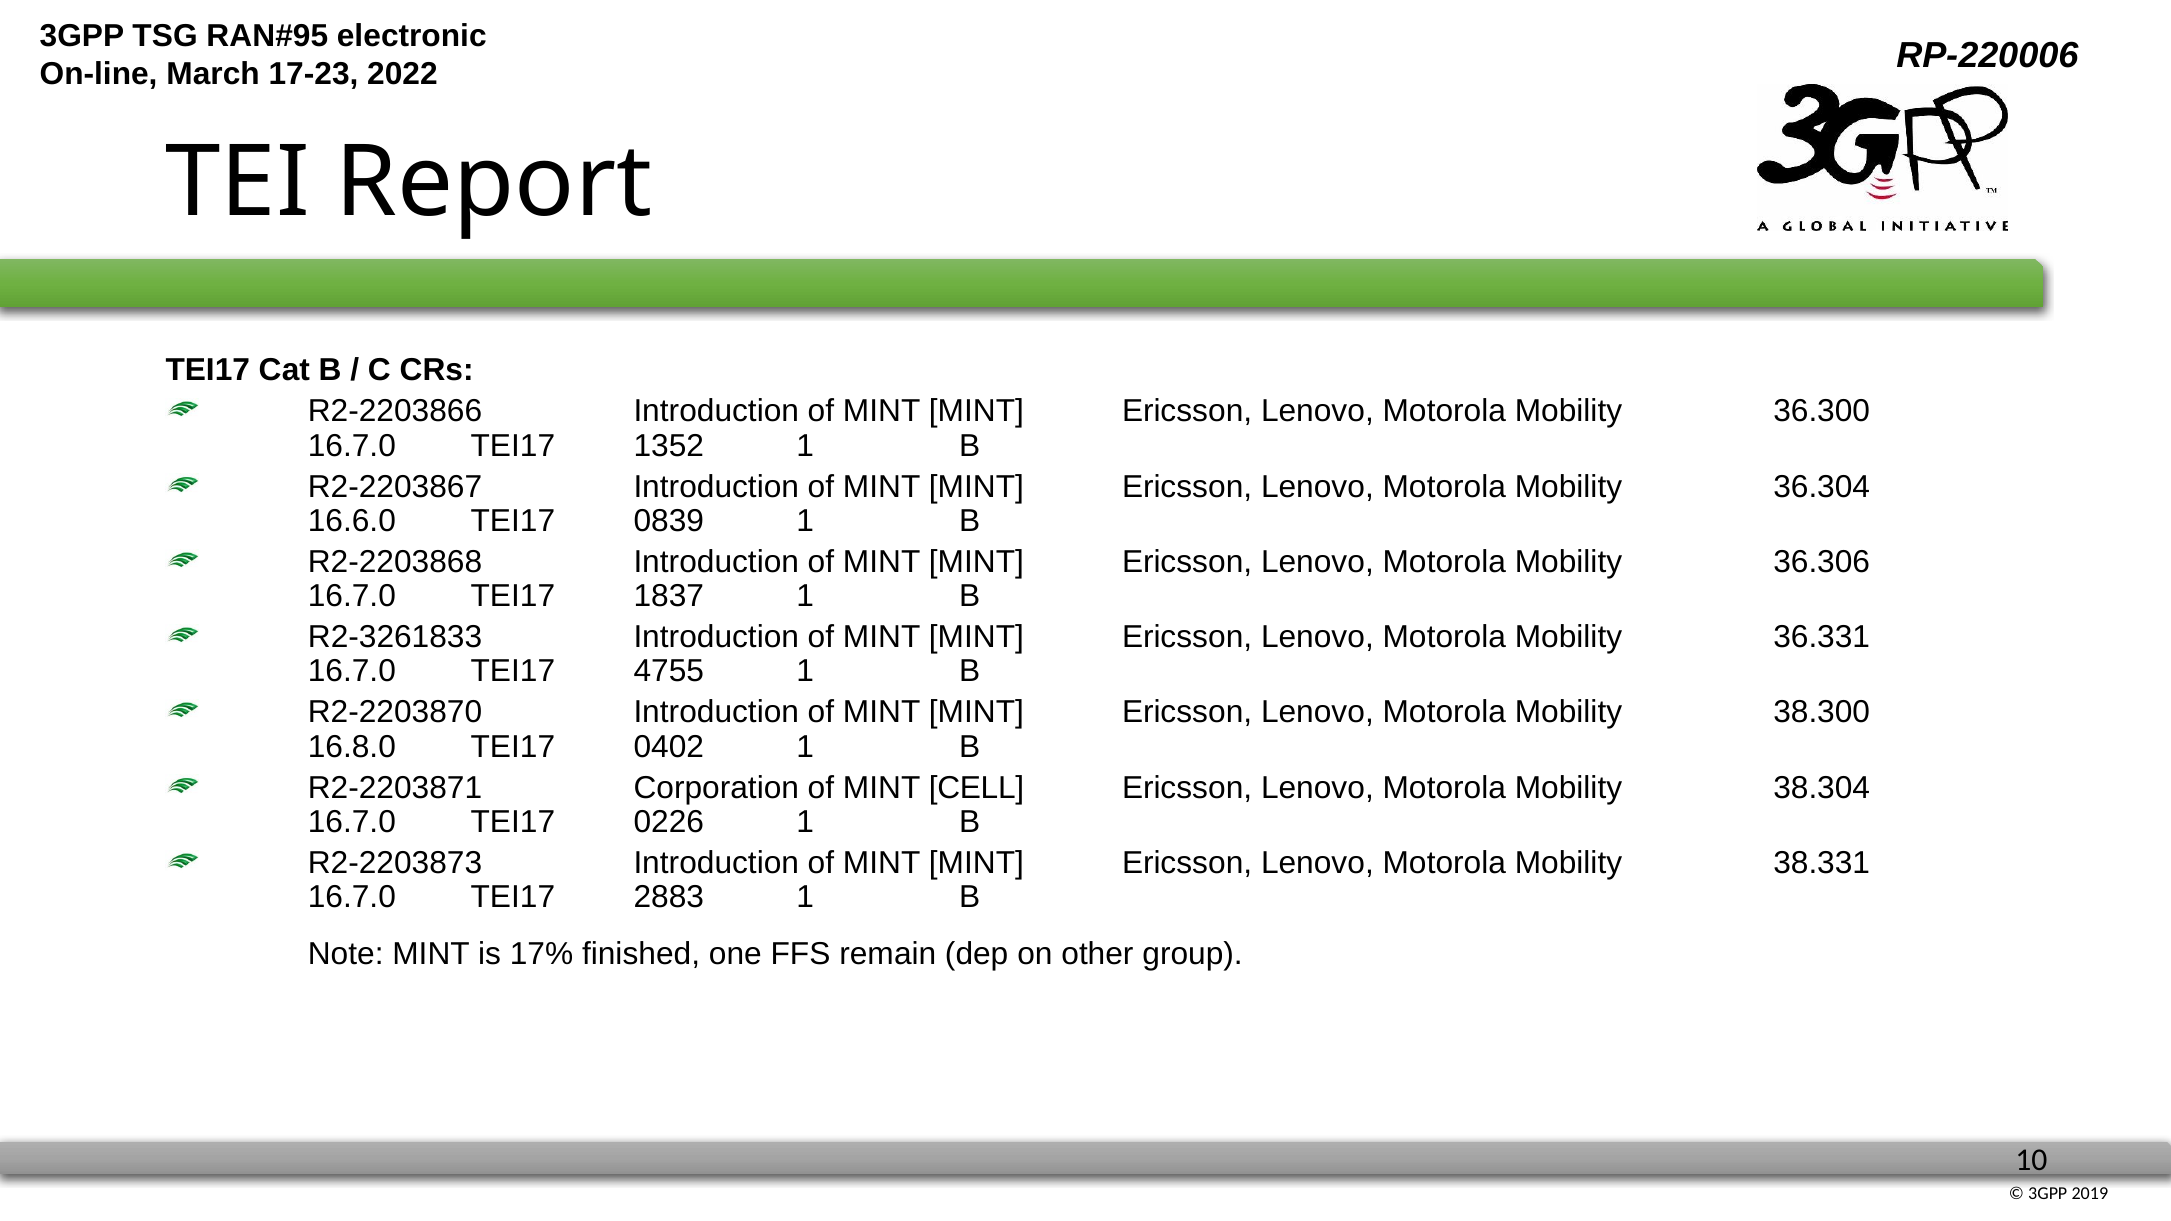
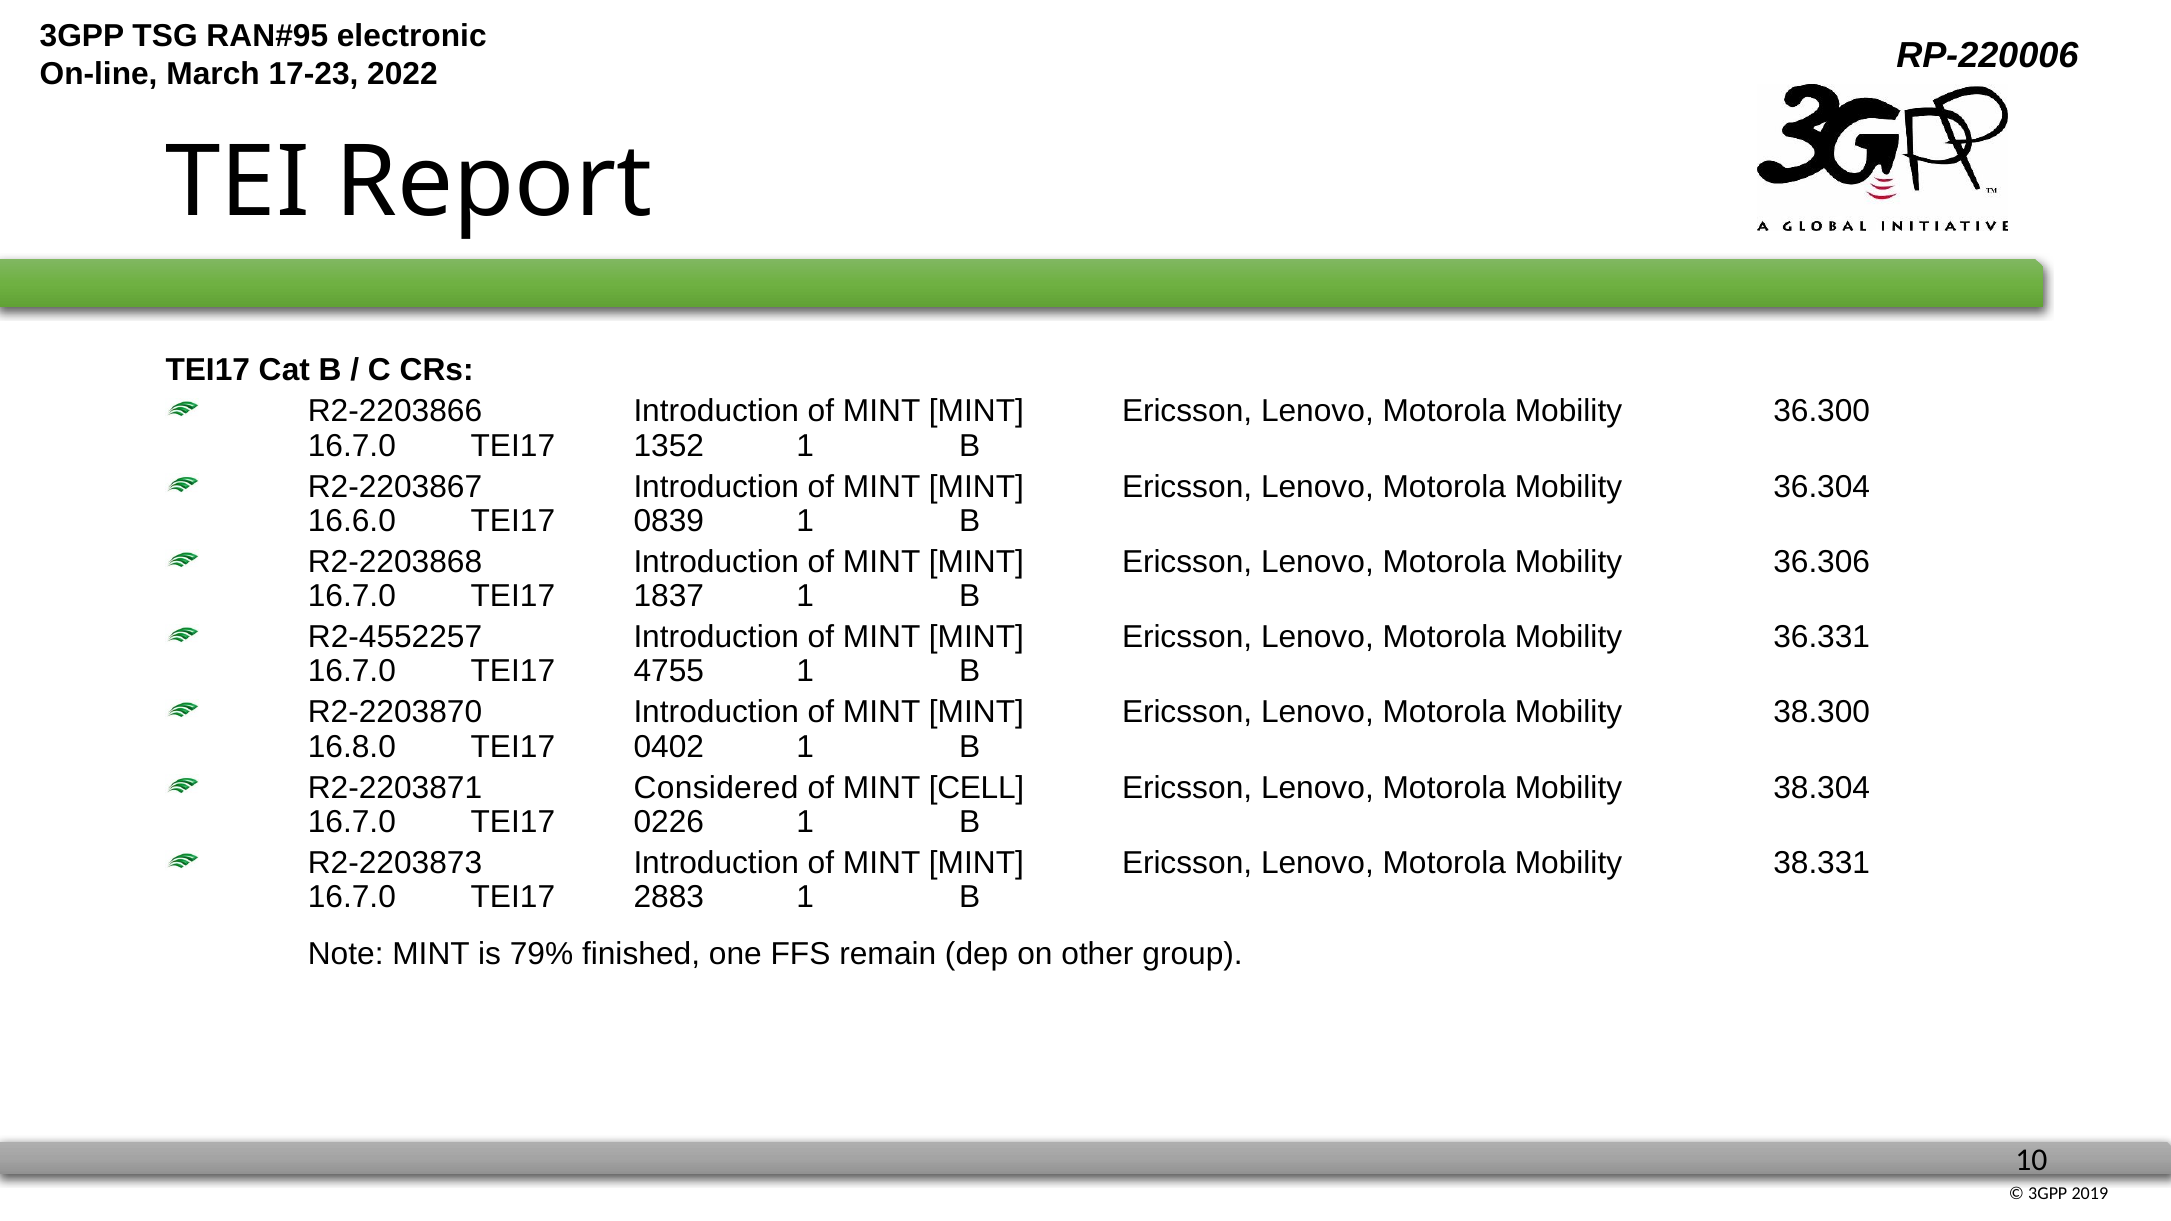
R2-3261833: R2-3261833 -> R2-4552257 (395, 637)
Corporation: Corporation -> Considered (716, 788)
17%: 17% -> 79% (541, 954)
